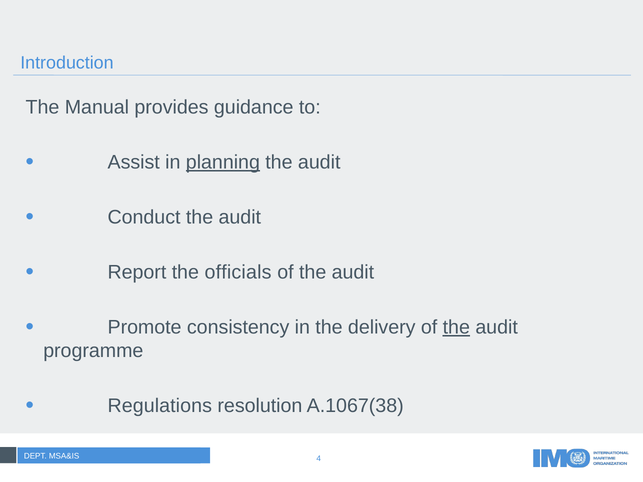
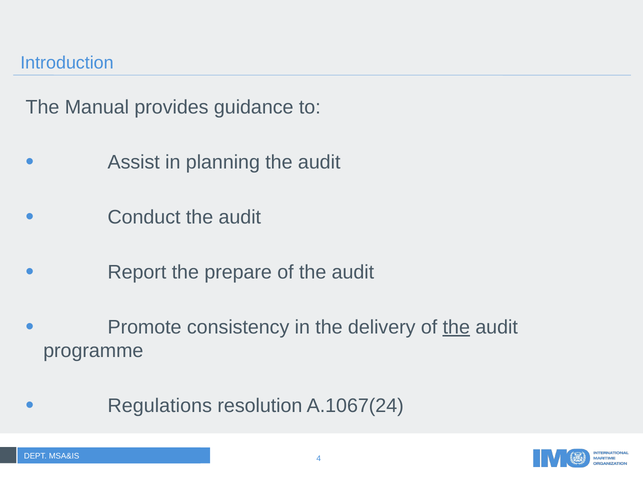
planning underline: present -> none (223, 162)
officials: officials -> prepare (238, 272)
A.1067(38: A.1067(38 -> A.1067(24 (355, 406)
